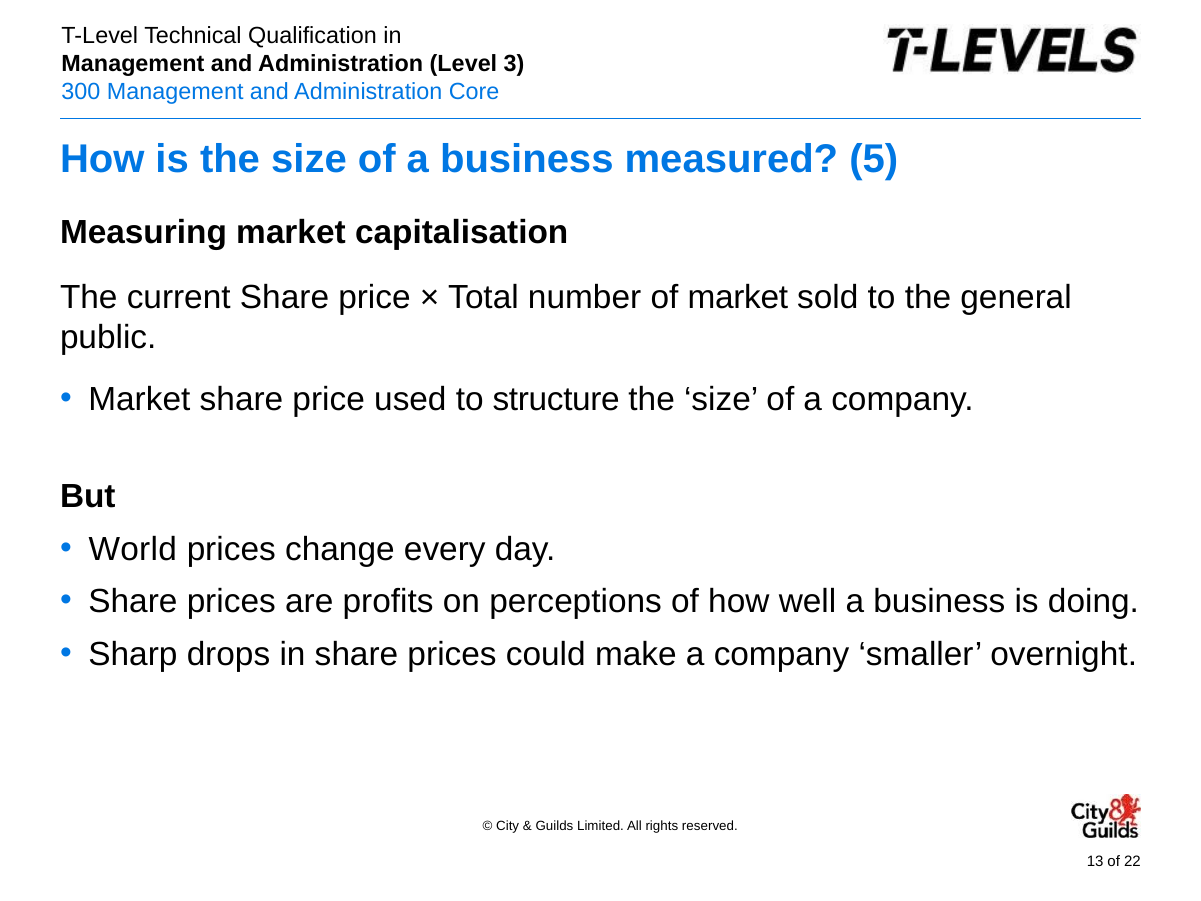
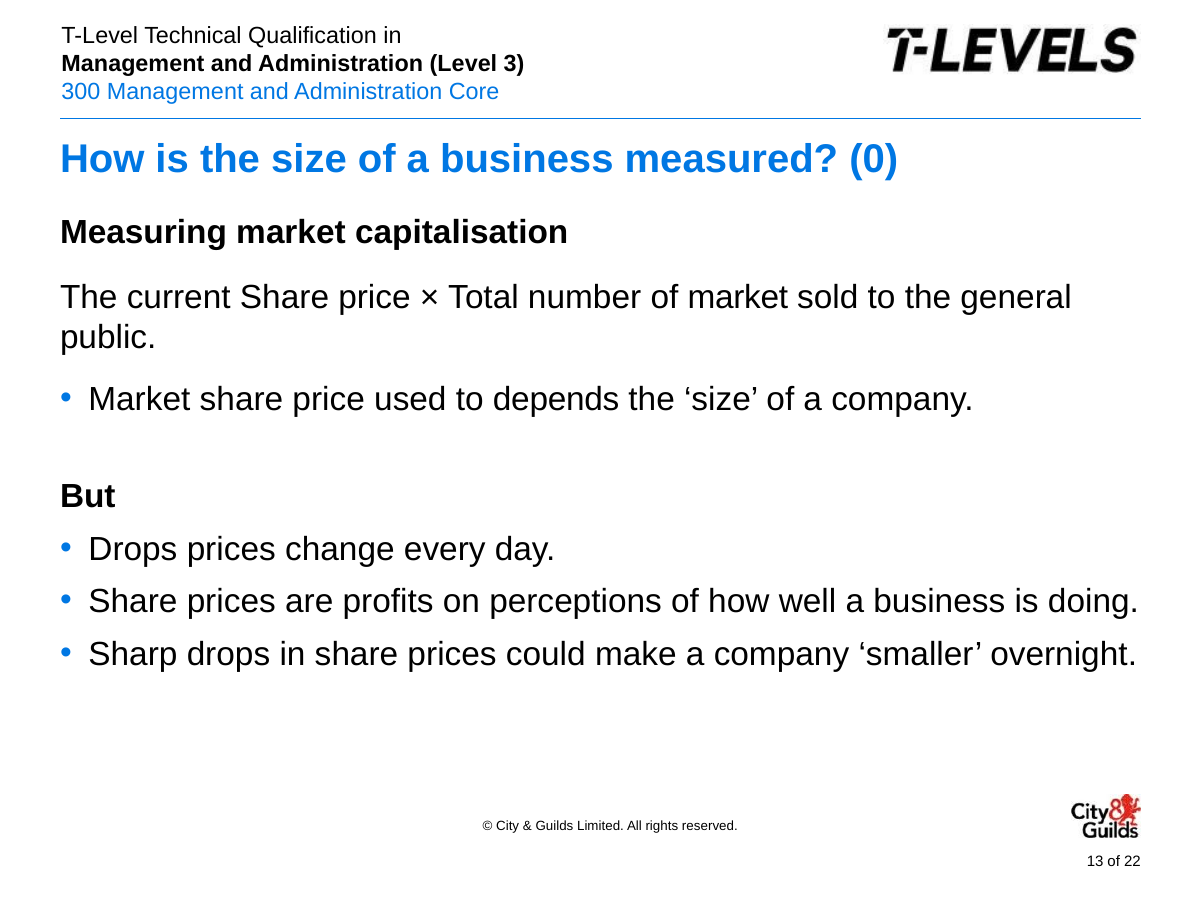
5: 5 -> 0 (874, 159)
structure: structure -> depends (556, 399)
World: World -> Drops (133, 549)
